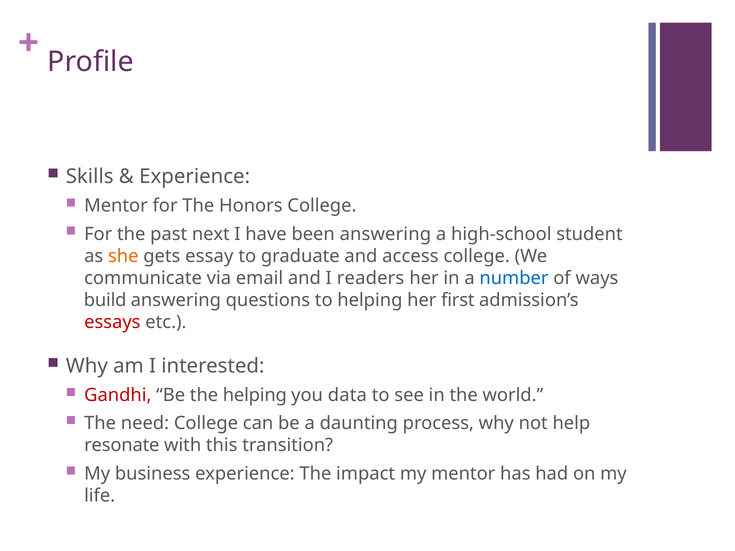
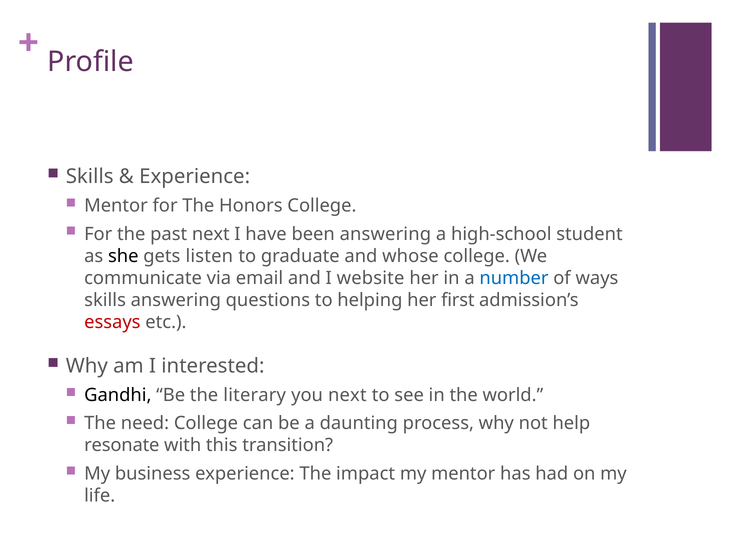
she colour: orange -> black (123, 256)
essay: essay -> listen (209, 256)
access: access -> whose (410, 256)
readers: readers -> website (371, 278)
build: build -> skills (105, 300)
Gandhi colour: red -> black (118, 395)
the helping: helping -> literary (255, 395)
you data: data -> next (347, 395)
